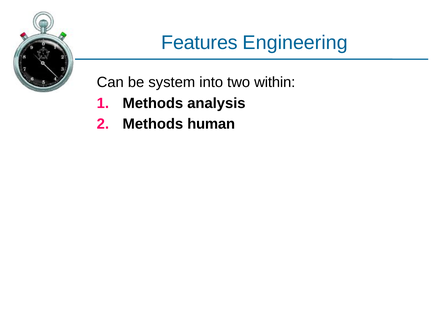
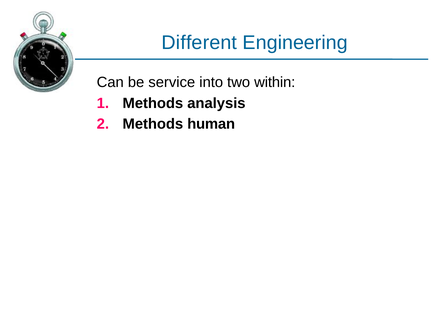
Features: Features -> Different (199, 43)
system: system -> service (172, 82)
